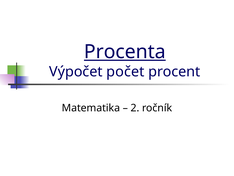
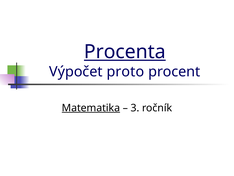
počet: počet -> proto (125, 72)
Matematika underline: none -> present (91, 108)
2: 2 -> 3 (135, 108)
